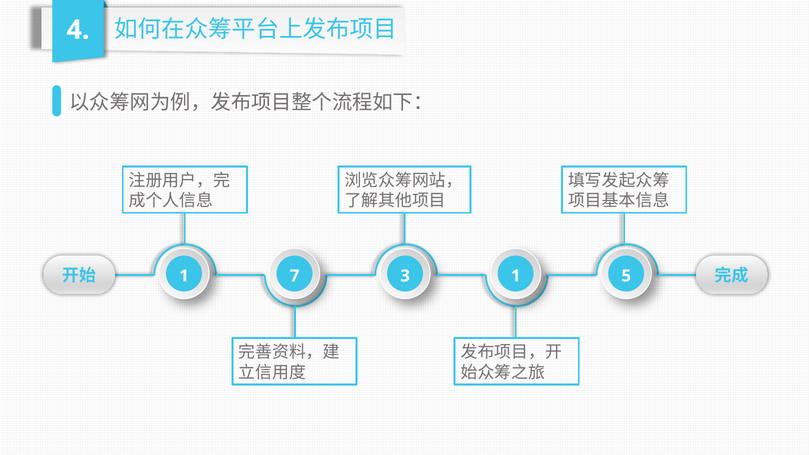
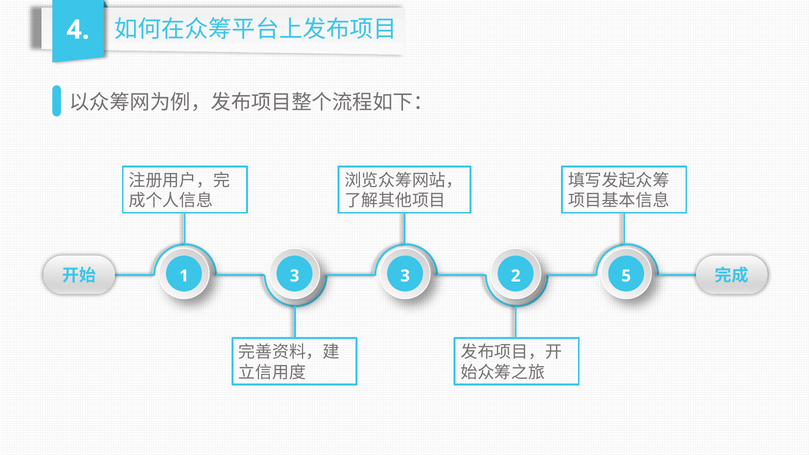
1 7: 7 -> 3 (295, 276)
3 1: 1 -> 2 (516, 276)
